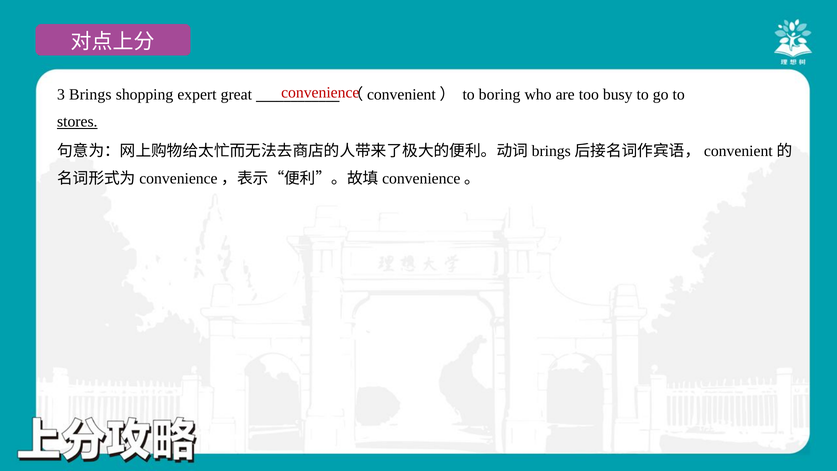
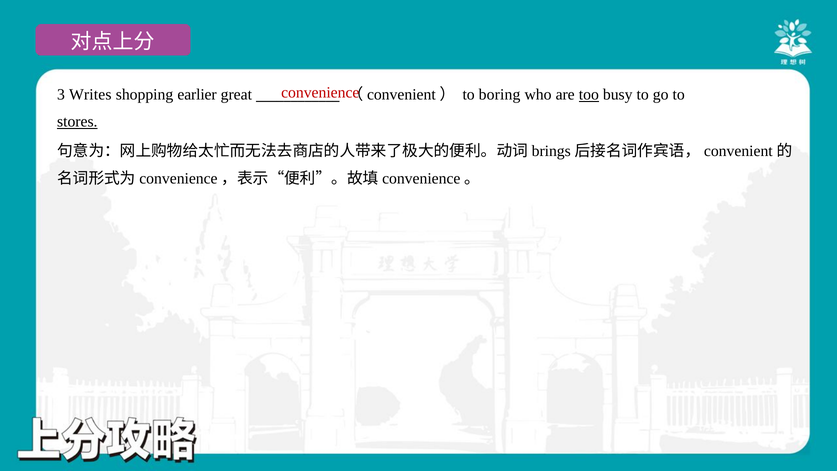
Brings: Brings -> Writes (90, 94)
expert: expert -> earlier (197, 94)
too underline: none -> present (589, 94)
